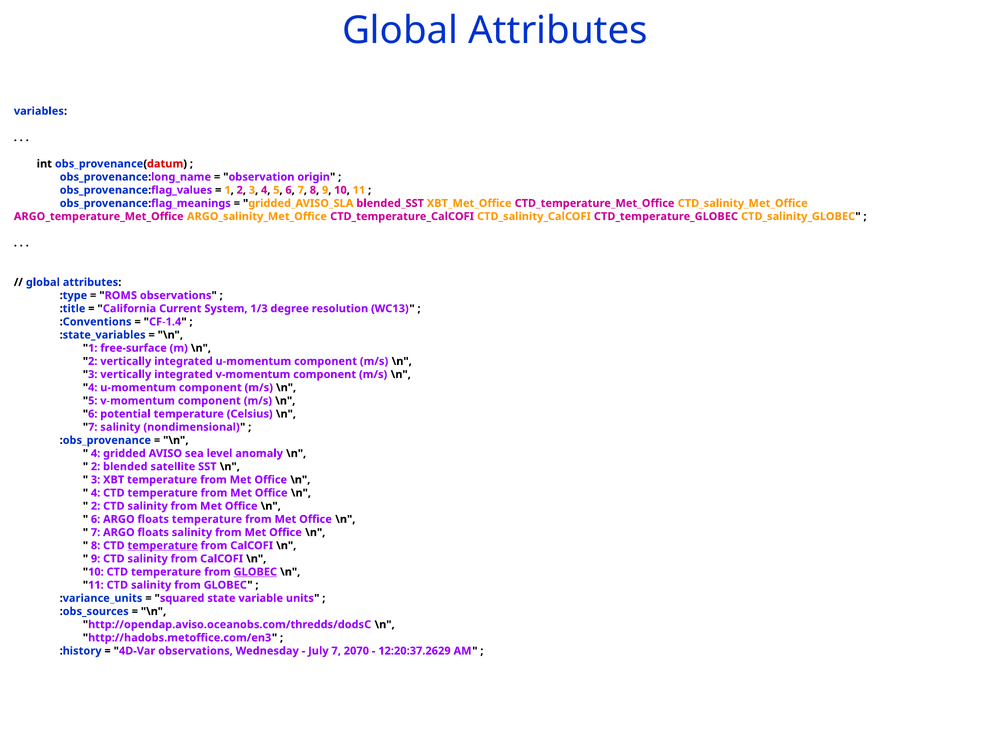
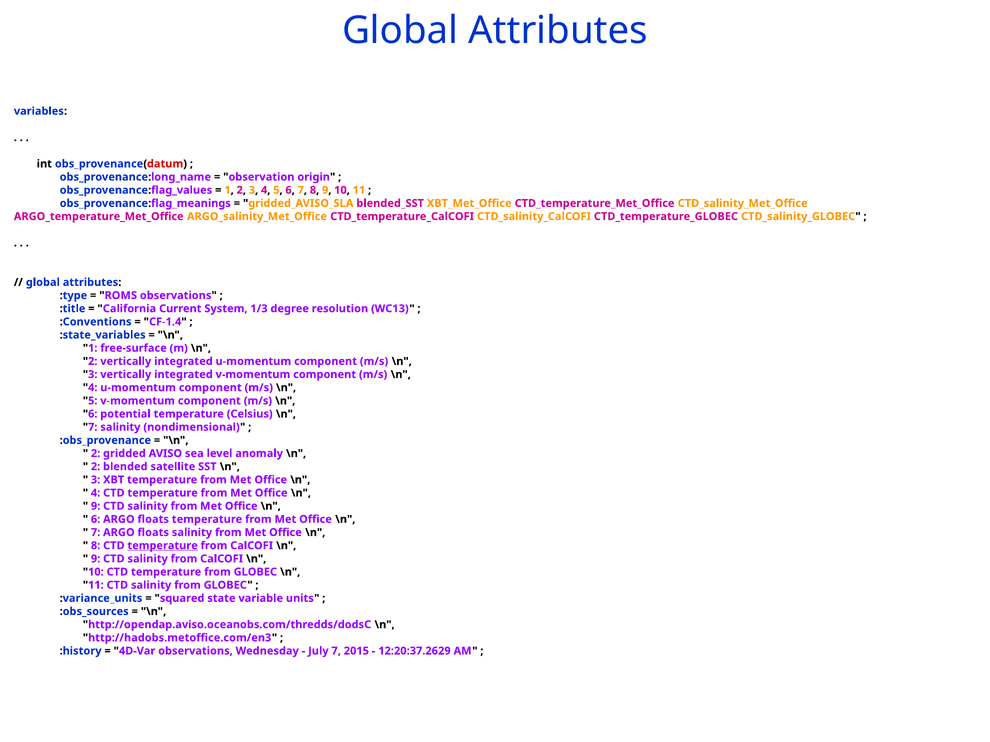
4: 4 -> 2 (96, 454)
2: 2 -> 9 (96, 506)
GLOBEC underline: present -> none (255, 572)
2070: 2070 -> 2015 (356, 651)
